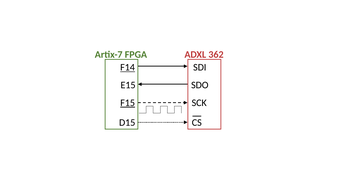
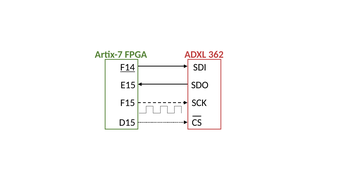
F15 underline: present -> none (128, 102)
